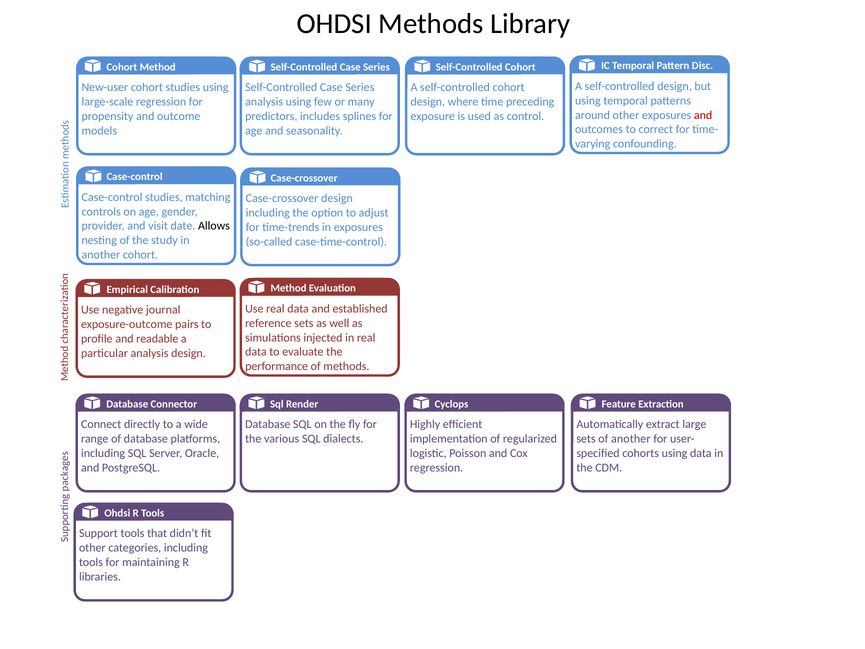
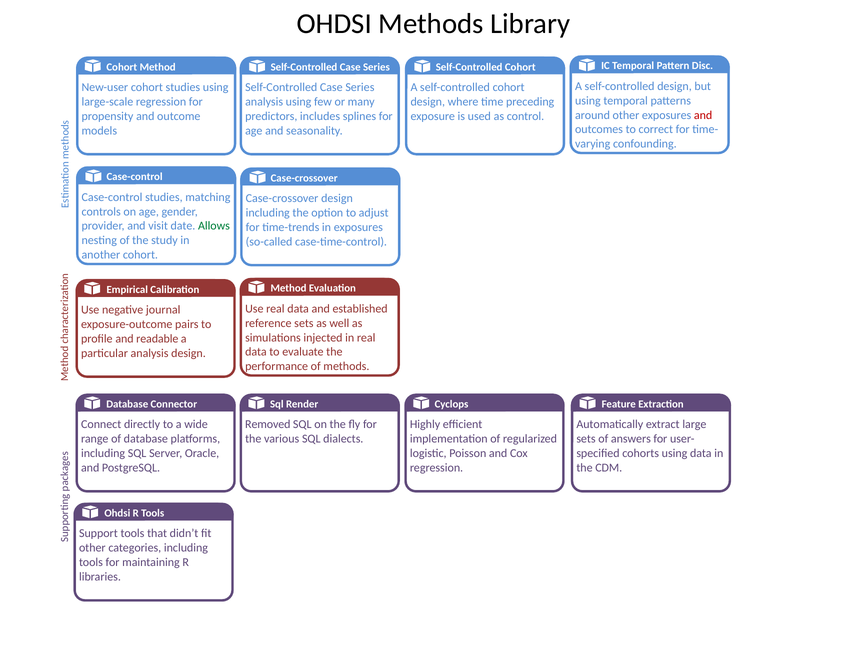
Allows colour: black -> green (214, 226)
Database: Database -> Removed (268, 424)
of another: another -> answers (631, 439)
